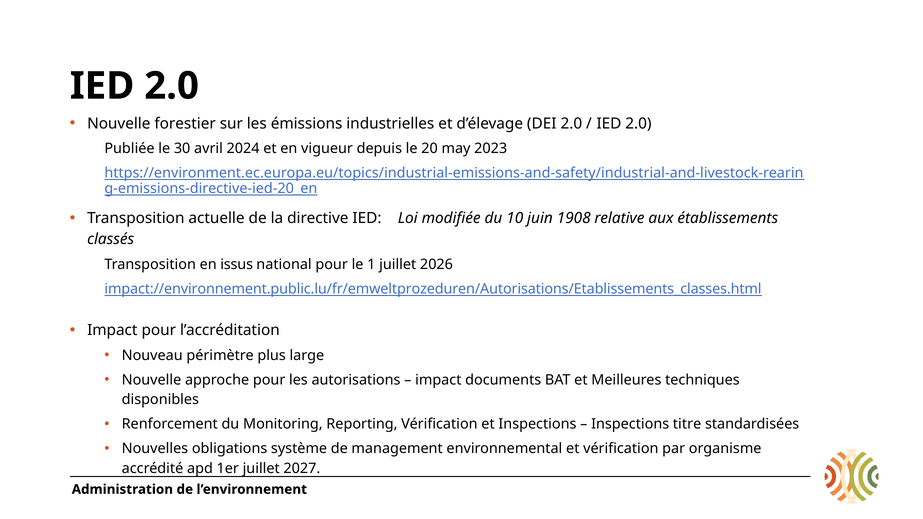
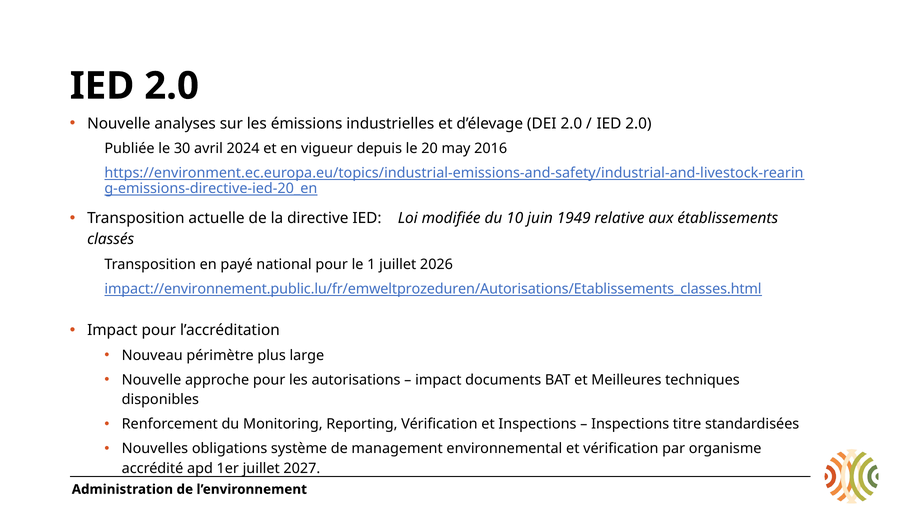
forestier: forestier -> analyses (185, 123)
2023: 2023 -> 2016 (491, 149)
1908: 1908 -> 1949 (574, 218)
issus: issus -> payé (237, 264)
